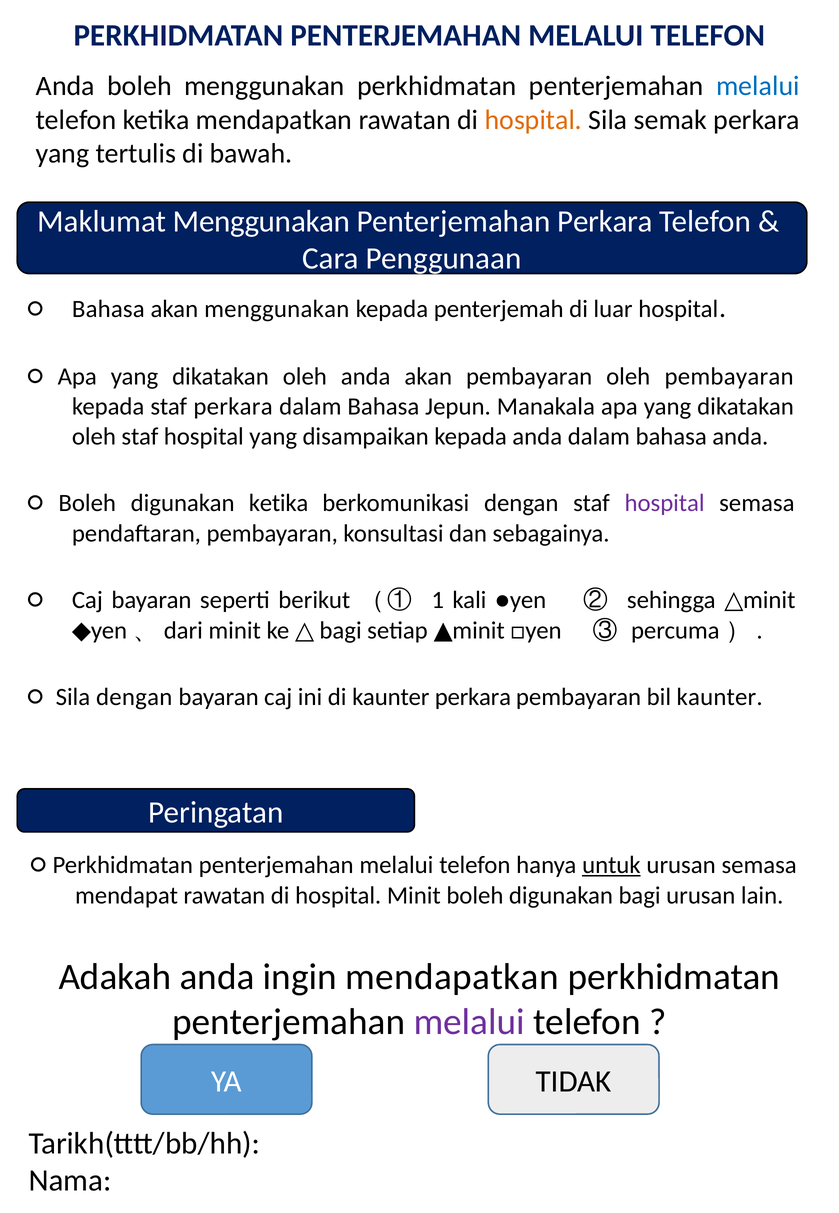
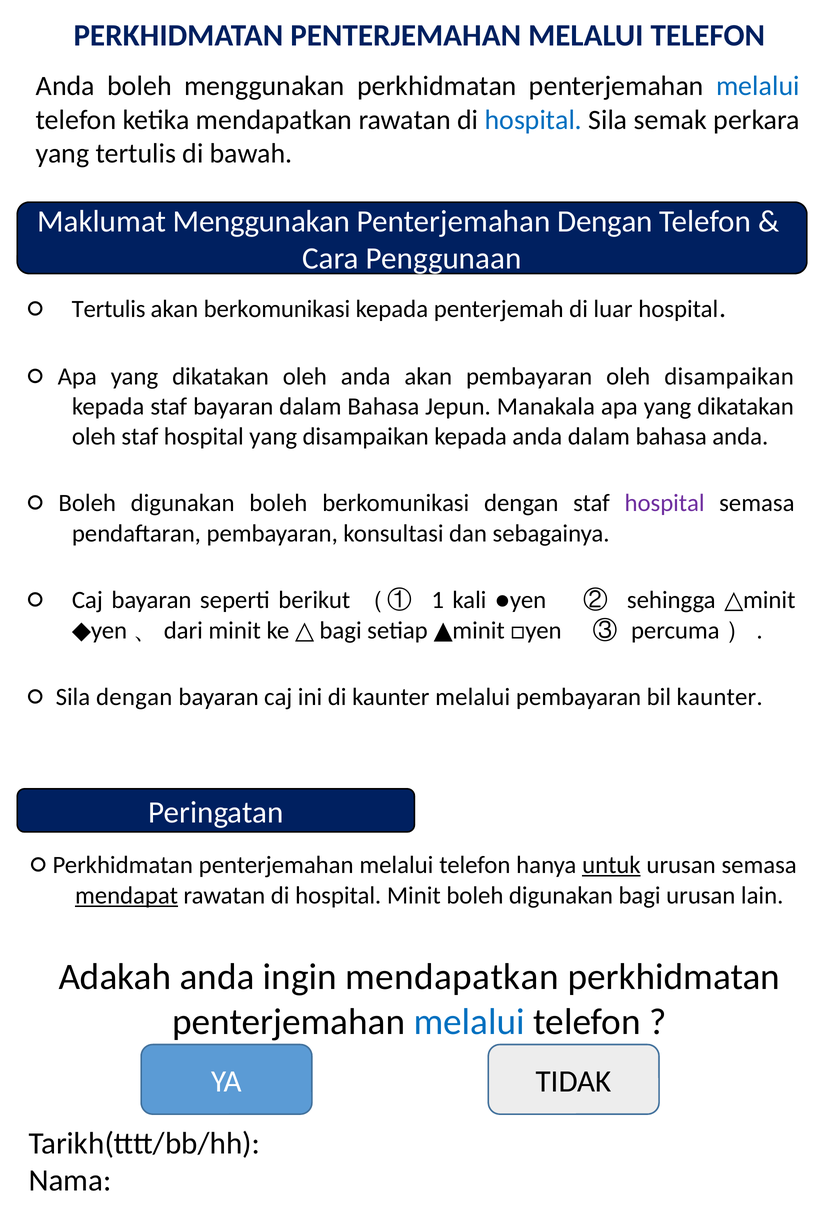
hospital colour: orange -> blue (533, 120)
Penterjemahan Perkara: Perkara -> Dengan (605, 221)
Bahasa: Bahasa -> Tertulis (109, 309)
akan menggunakan: menggunakan -> berkomunikasi (277, 309)
oleh pembayaran: pembayaran -> disampaikan (729, 376)
staf perkara: perkara -> bayaran (233, 406)
digunakan ketika: ketika -> boleh (278, 503)
kaunter perkara: perkara -> melalui (473, 697)
mendapat underline: none -> present (127, 895)
melalui colour: purple -> blue (469, 1021)
